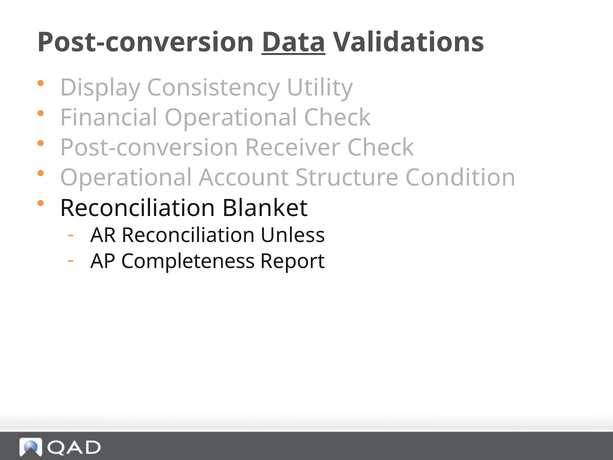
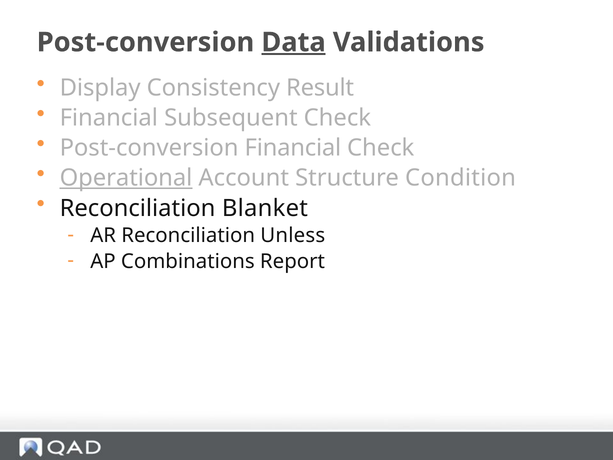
Utility: Utility -> Result (320, 88)
Financial Operational: Operational -> Subsequent (231, 118)
Post-conversion Receiver: Receiver -> Financial (293, 148)
Operational underline: none -> present (126, 178)
Completeness: Completeness -> Combinations (188, 261)
